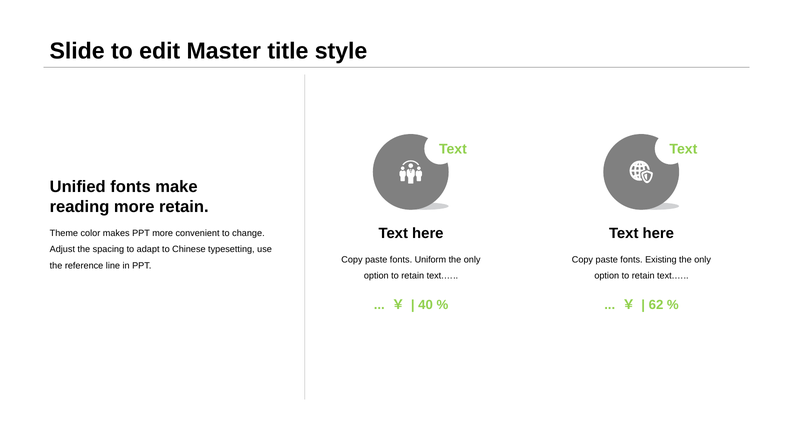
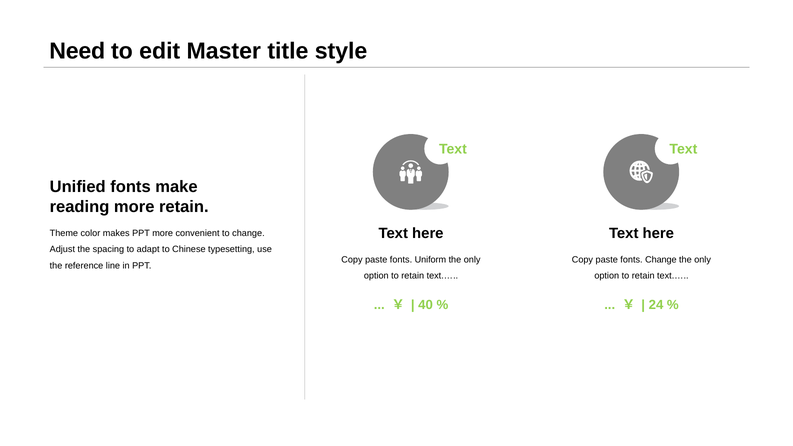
Slide: Slide -> Need (77, 51)
fonts Existing: Existing -> Change (661, 260)
62: 62 -> 24 (656, 305)
